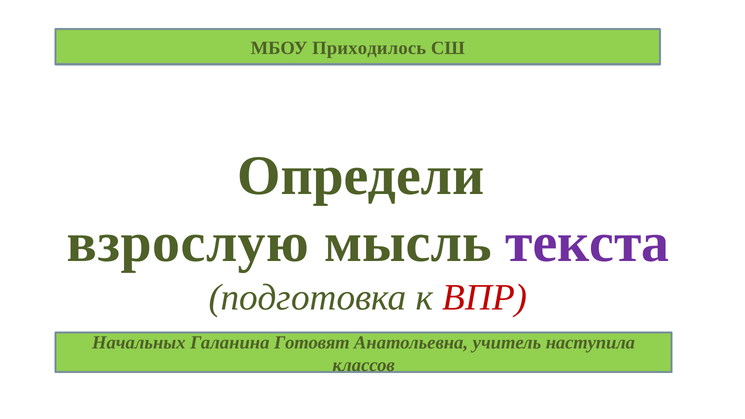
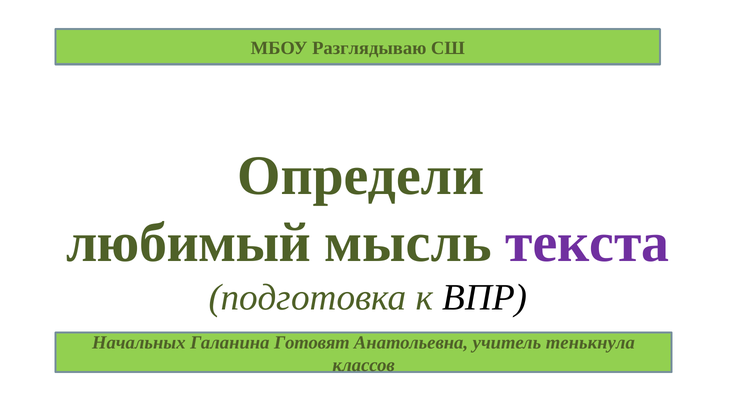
Приходилось: Приходилось -> Разглядываю (369, 48)
взрослую: взрослую -> любимый (189, 243)
ВПР colour: red -> black (485, 297)
наступила: наступила -> тенькнула (590, 343)
